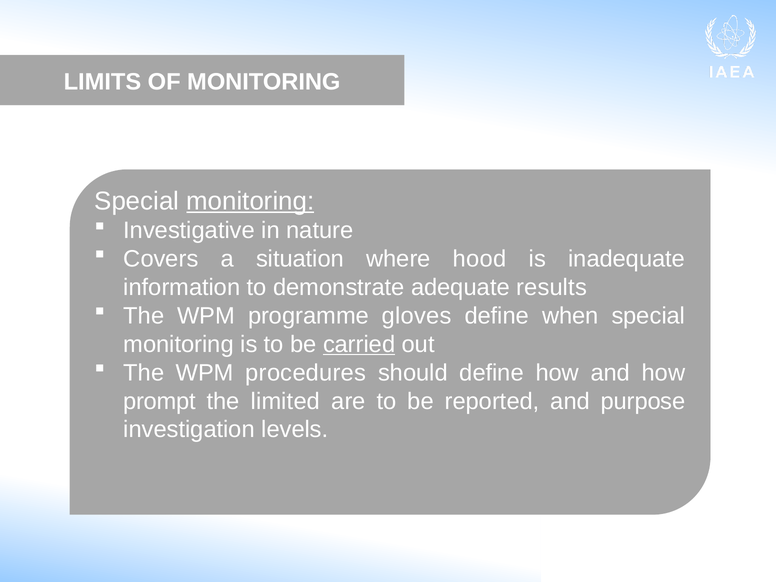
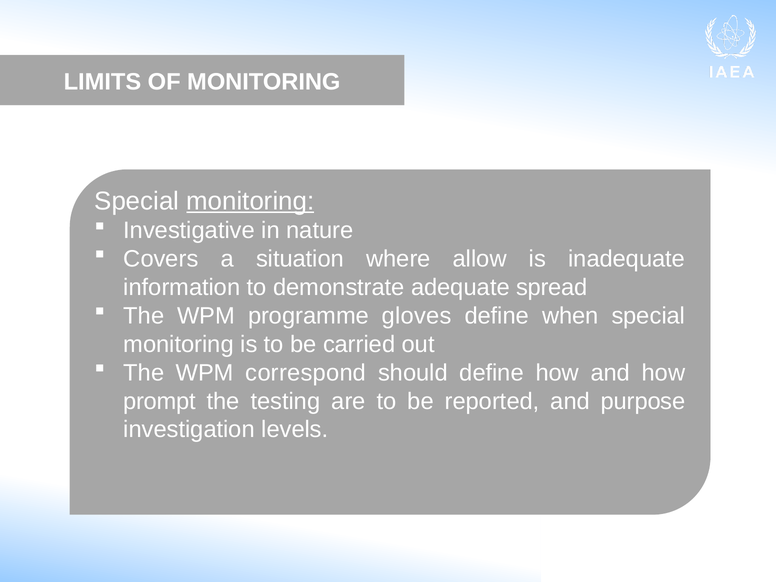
hood: hood -> allow (480, 259)
results: results -> spread (552, 287)
carried underline: present -> none (359, 344)
procedures: procedures -> correspond (306, 373)
limited: limited -> testing (286, 401)
